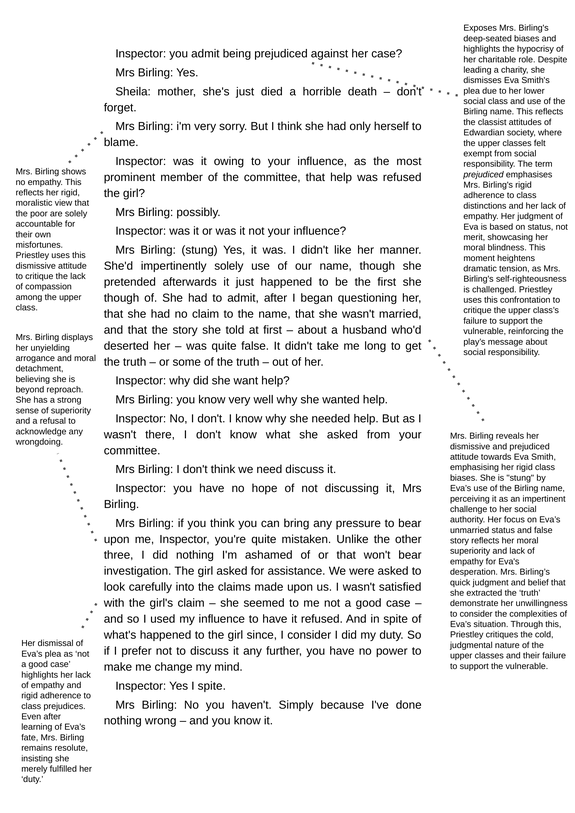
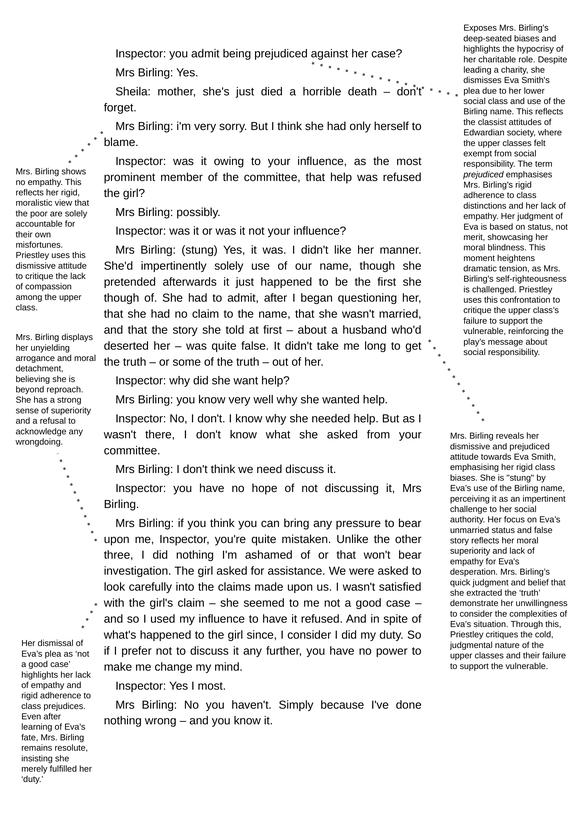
I spite: spite -> most (212, 686)
